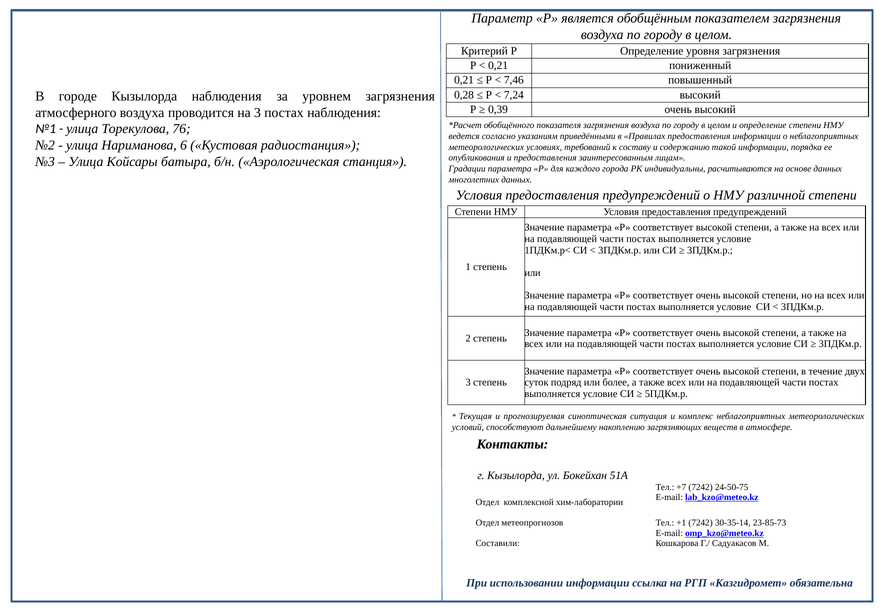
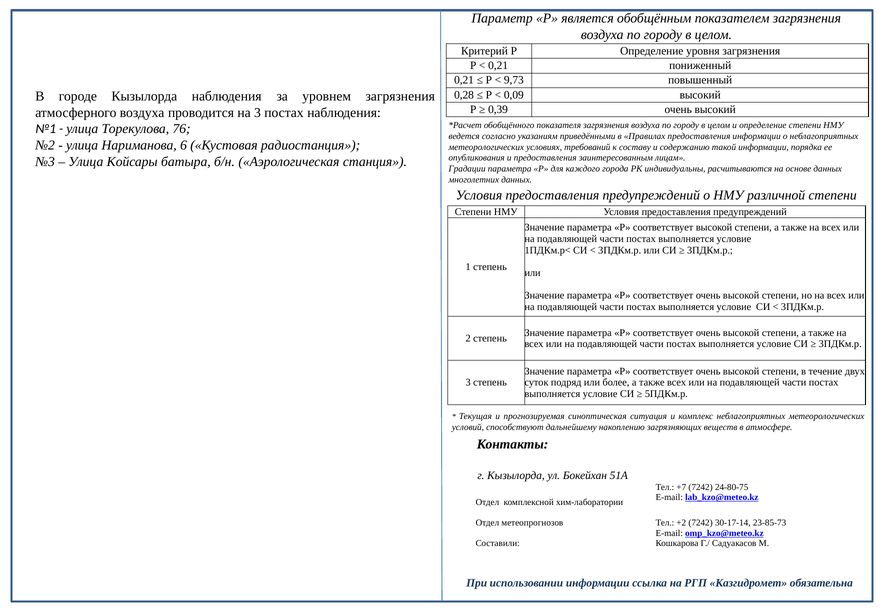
7,46: 7,46 -> 9,73 (514, 80)
7,24: 7,24 -> 0,09 (514, 95)
24-50-75: 24-50-75 -> 24-80-75 (732, 487)
+1: +1 -> +2 (681, 523)
30-35-14: 30-35-14 -> 30-17-14 (733, 523)
